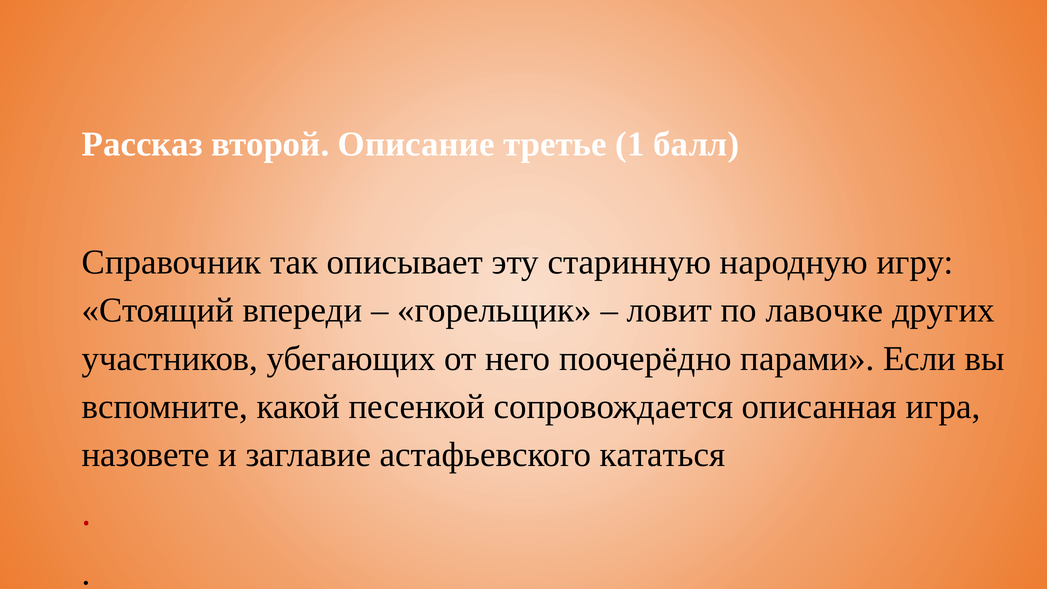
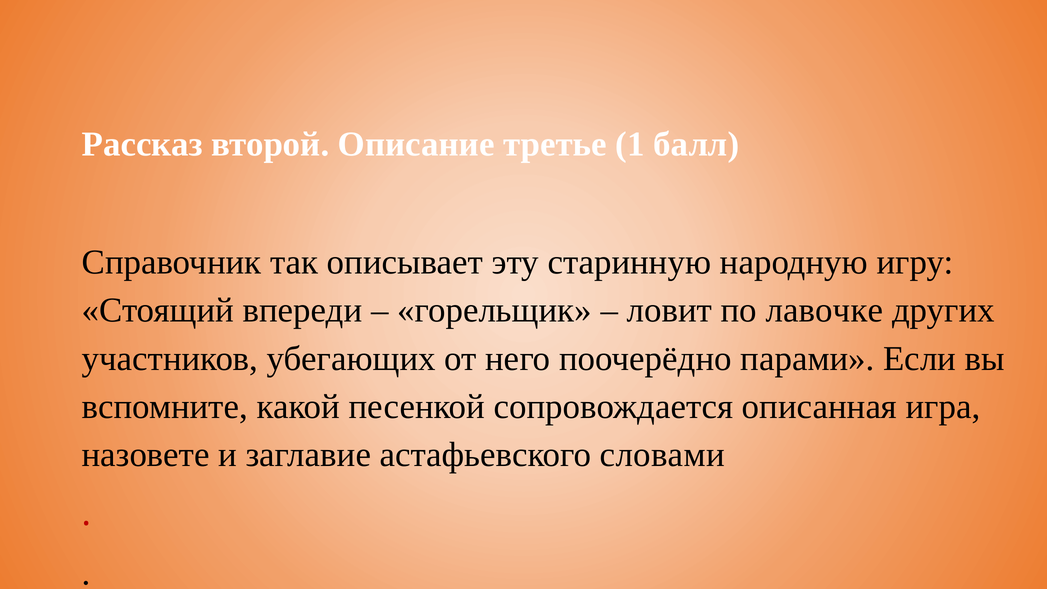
кататься: кататься -> словами (662, 455)
